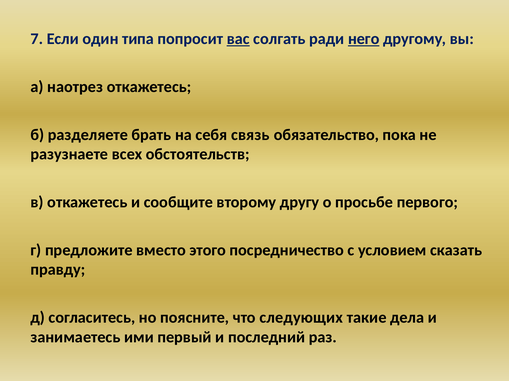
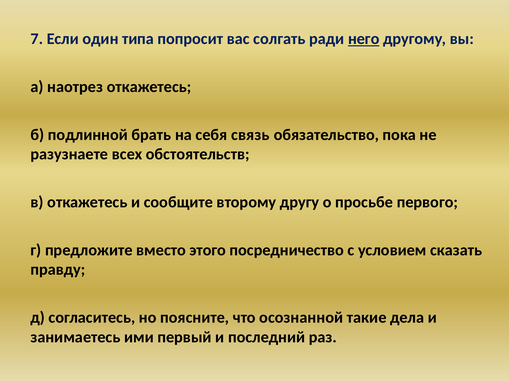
вас underline: present -> none (238, 39)
разделяете: разделяете -> подлинной (88, 135)
следующих: следующих -> осознанной (301, 318)
